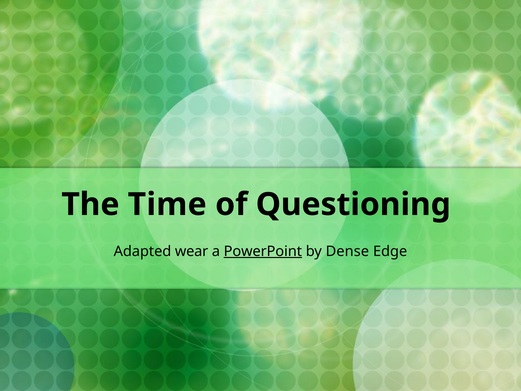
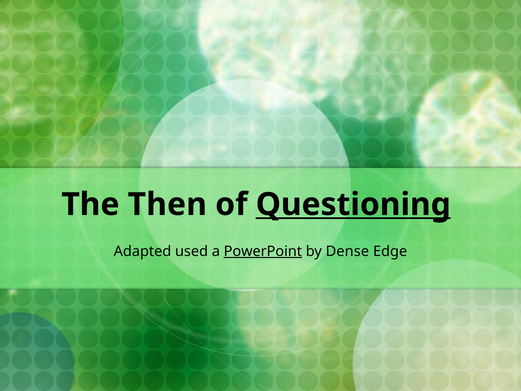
Time: Time -> Then (167, 204)
Questioning underline: none -> present (353, 204)
wear: wear -> used (192, 251)
